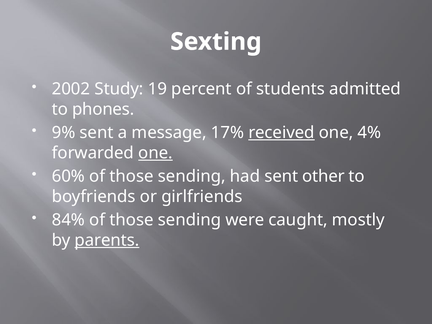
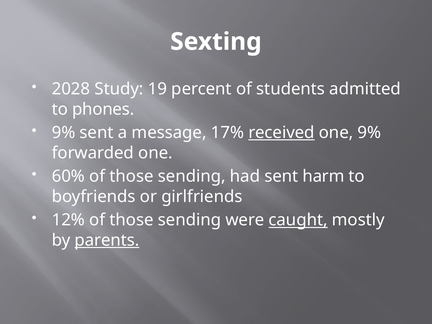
2002: 2002 -> 2028 (71, 89)
one 4%: 4% -> 9% (369, 133)
one underline: present -> none (155, 153)
other: other -> harm (324, 176)
84%: 84% -> 12% (68, 220)
caught underline: none -> present (298, 220)
